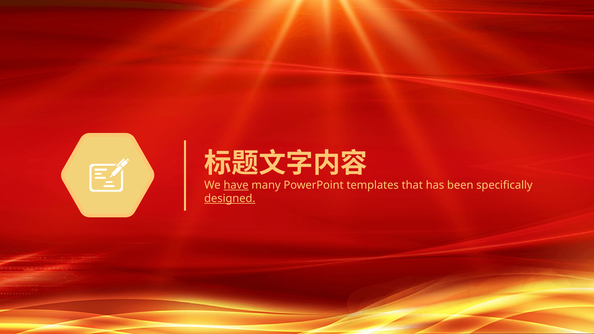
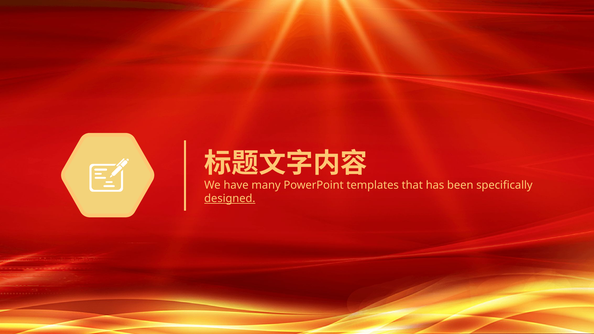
have underline: present -> none (236, 185)
